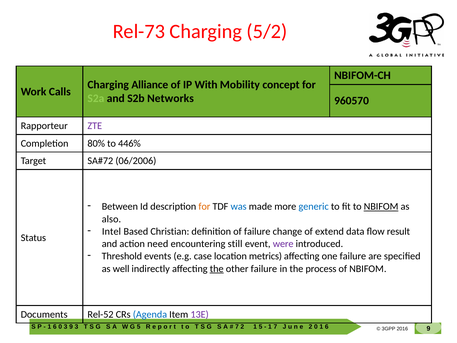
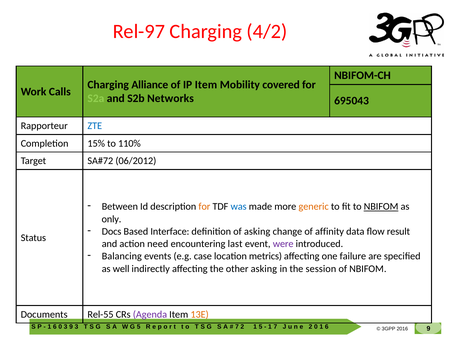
Rel-73: Rel-73 -> Rel-97 (139, 32)
5/2: 5/2 -> 4/2 (267, 32)
IP With: With -> Item (206, 85)
concept: concept -> covered (281, 85)
960570: 960570 -> 695043 (352, 101)
ZTE colour: purple -> blue (95, 126)
80%: 80% -> 15% (96, 143)
446%: 446% -> 110% (129, 143)
06/2006: 06/2006 -> 06/2012 (136, 161)
generic colour: blue -> orange (314, 206)
also: also -> only (111, 219)
Intel: Intel -> Docs (112, 231)
Christian: Christian -> Interface (170, 231)
of failure: failure -> asking (257, 231)
extend: extend -> affinity (330, 231)
still: still -> last (235, 244)
Threshold: Threshold -> Balancing (122, 256)
the underline: present -> none (217, 269)
other failure: failure -> asking (264, 269)
process: process -> session (321, 269)
Rel-52: Rel-52 -> Rel-55 (100, 314)
Agenda colour: blue -> purple (150, 314)
13E colour: purple -> orange (200, 314)
